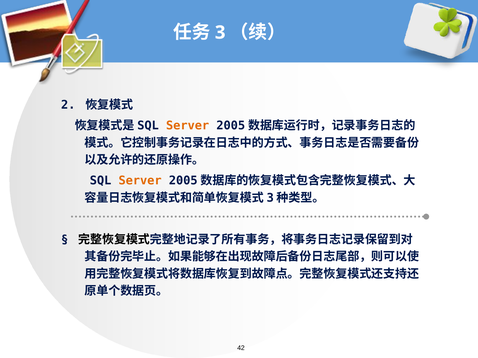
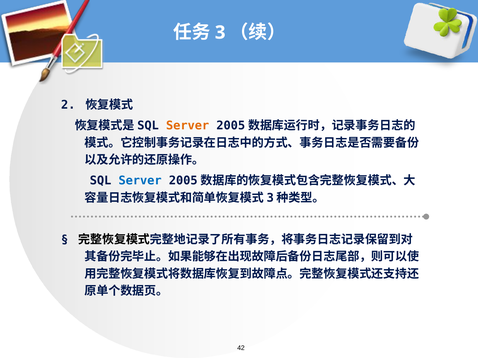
Server colour: orange -> blue (140, 181)
